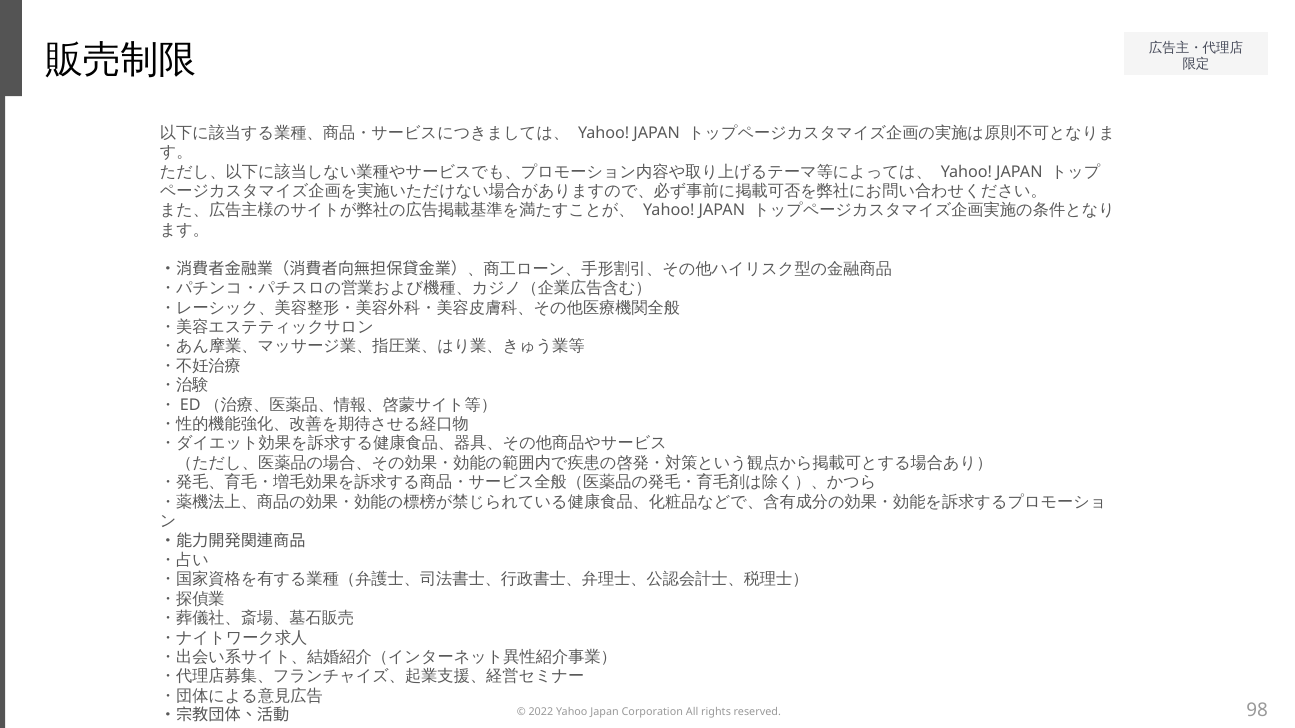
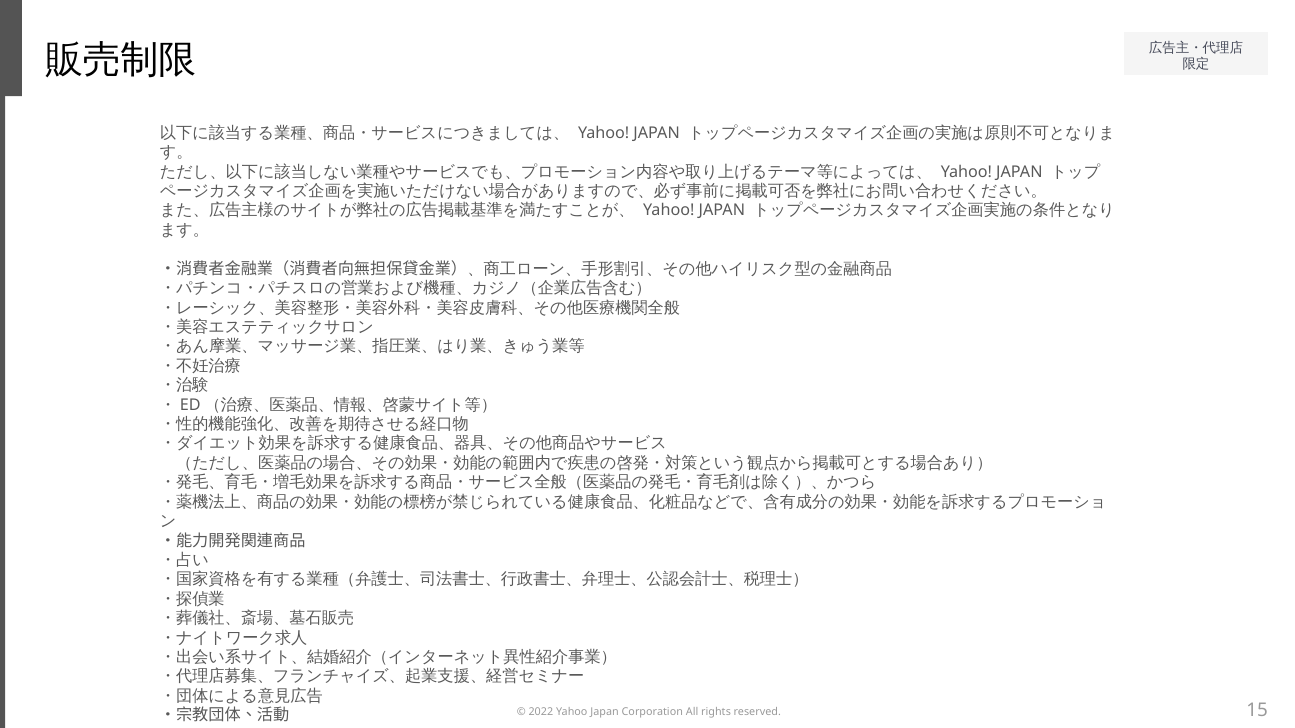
98: 98 -> 15 (1257, 711)
